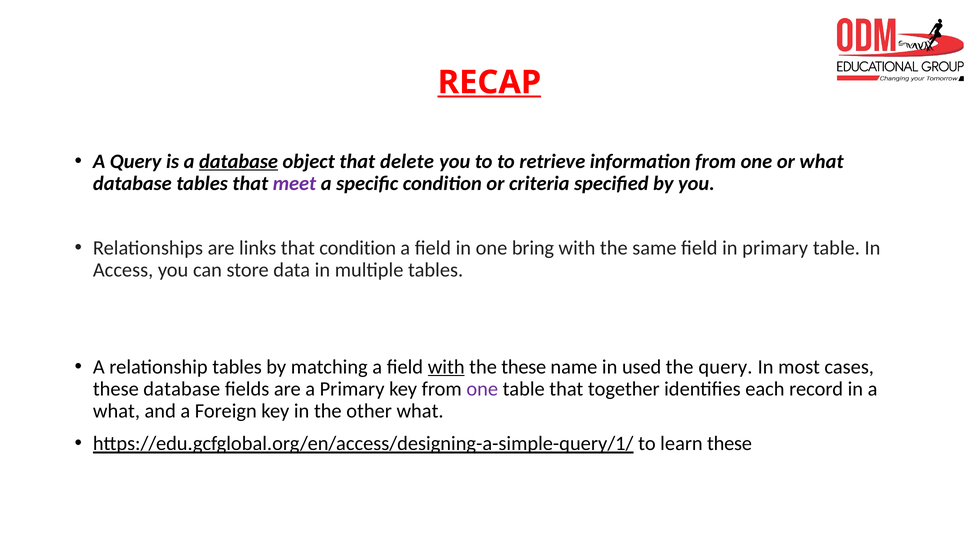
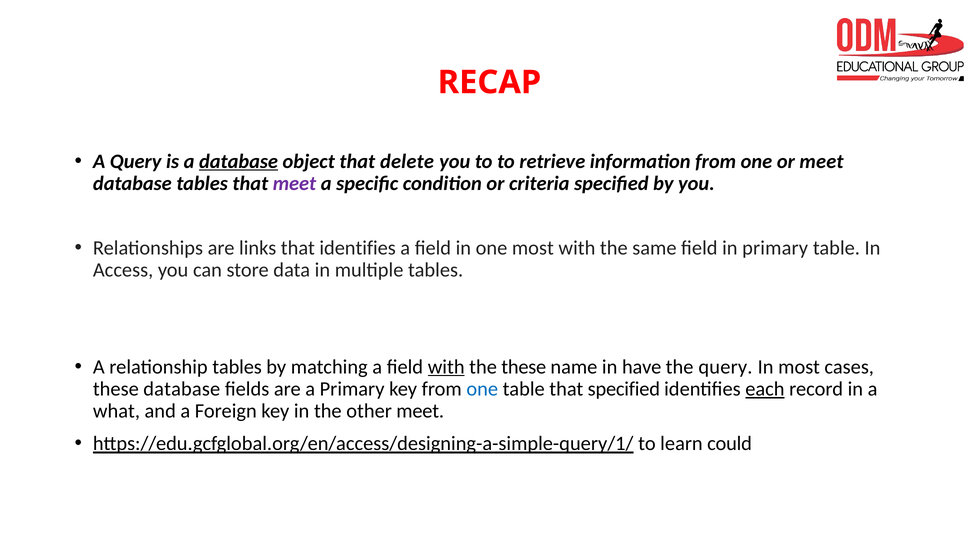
RECAP underline: present -> none (489, 82)
or what: what -> meet (821, 161)
that condition: condition -> identifies (358, 248)
one bring: bring -> most (533, 248)
used: used -> have (642, 367)
one colour: purple -> blue (482, 389)
that together: together -> specified (624, 389)
each underline: none -> present (765, 389)
other what: what -> meet (420, 411)
learn these: these -> could (730, 443)
